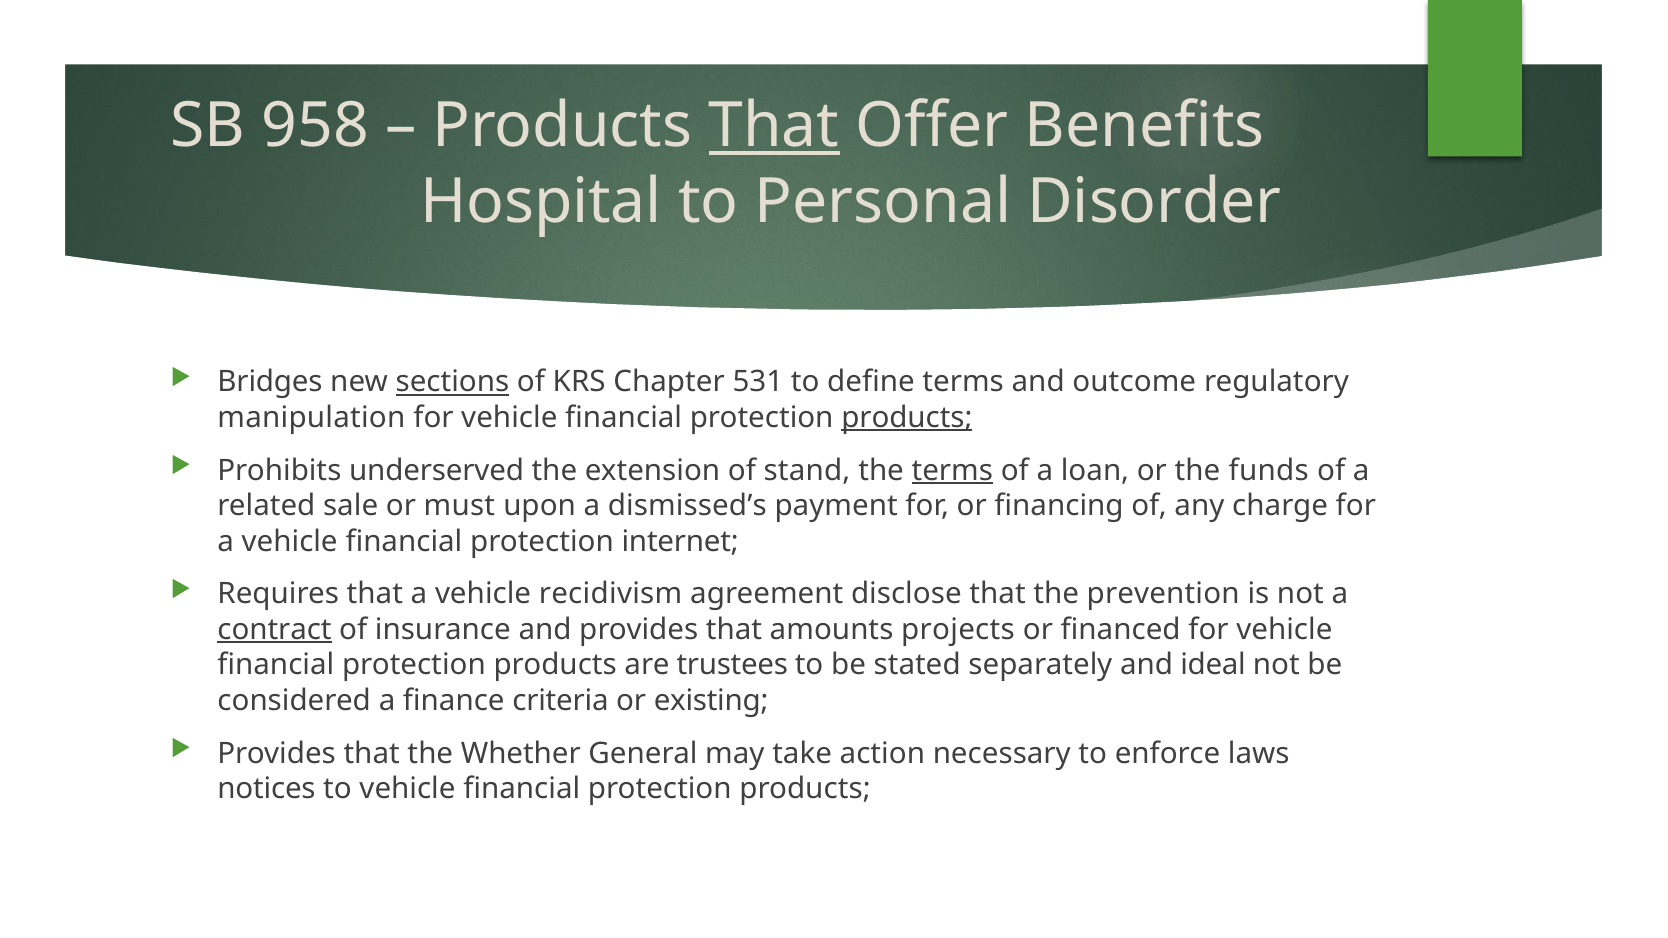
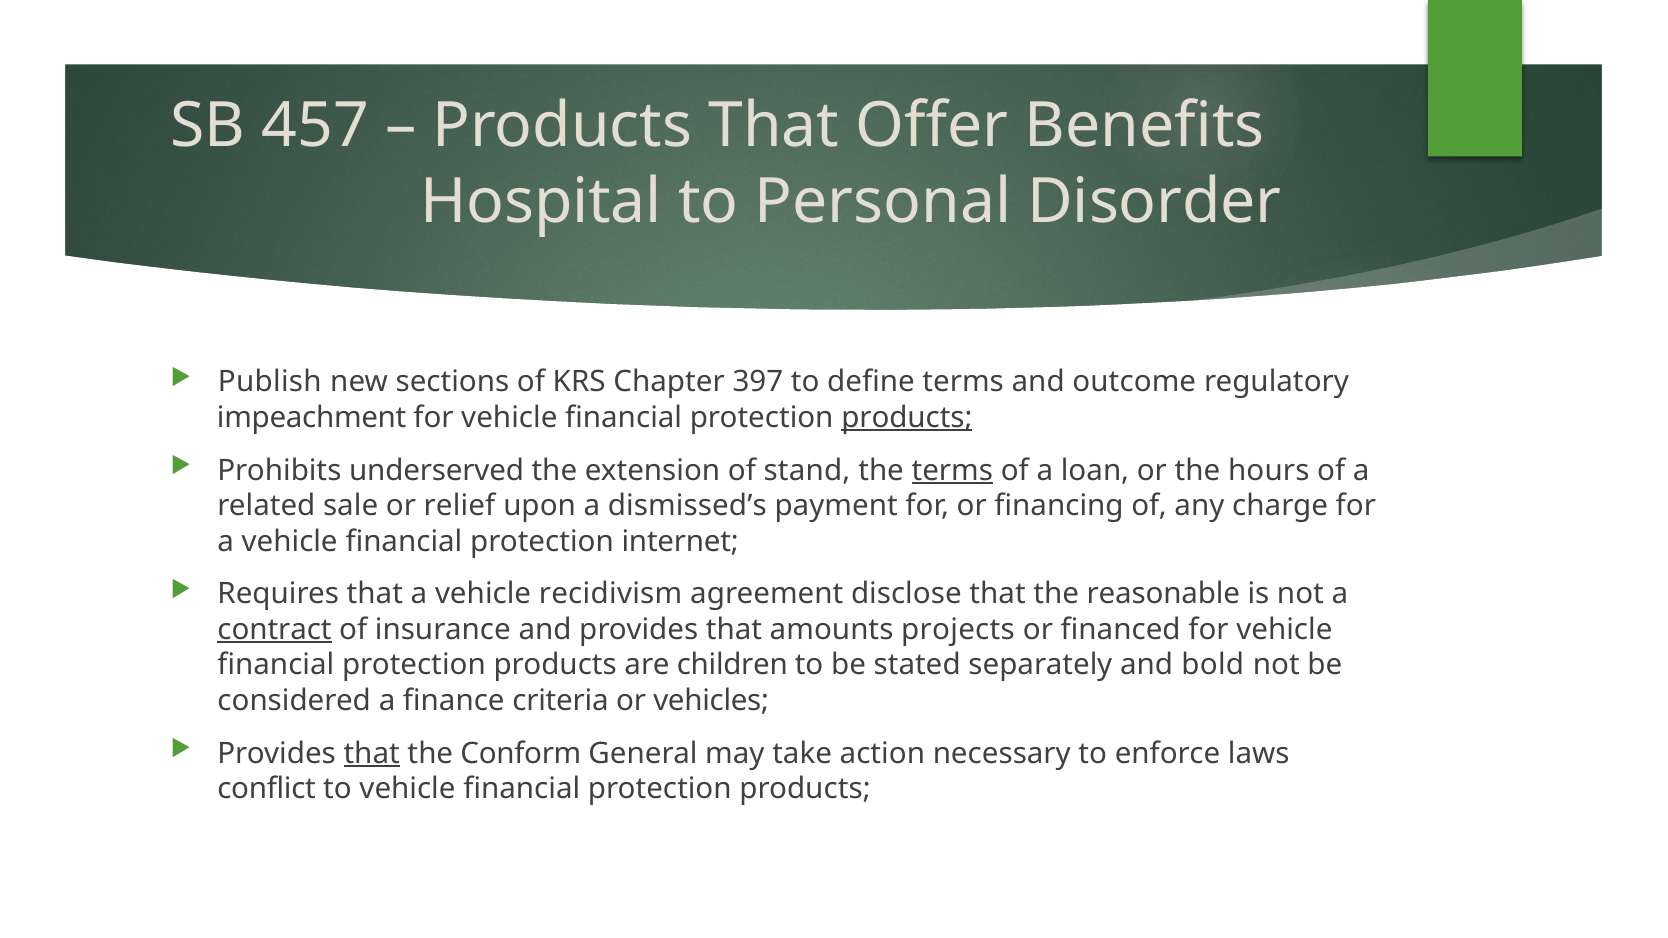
958: 958 -> 457 (315, 126)
That underline: present -> none (774, 126)
Bridges: Bridges -> Publish (270, 382)
sections underline: present -> none (452, 382)
531: 531 -> 397 (758, 382)
manipulation: manipulation -> impeachment (312, 418)
funds: funds -> hours (1269, 471)
must: must -> relief (459, 506)
prevention: prevention -> reasonable (1163, 594)
trustees: trustees -> children (732, 665)
ideal: ideal -> bold (1213, 665)
existing: existing -> vehicles (711, 701)
that underline: none -> present (372, 754)
Whether: Whether -> Conform (521, 754)
notices: notices -> conflict (267, 789)
